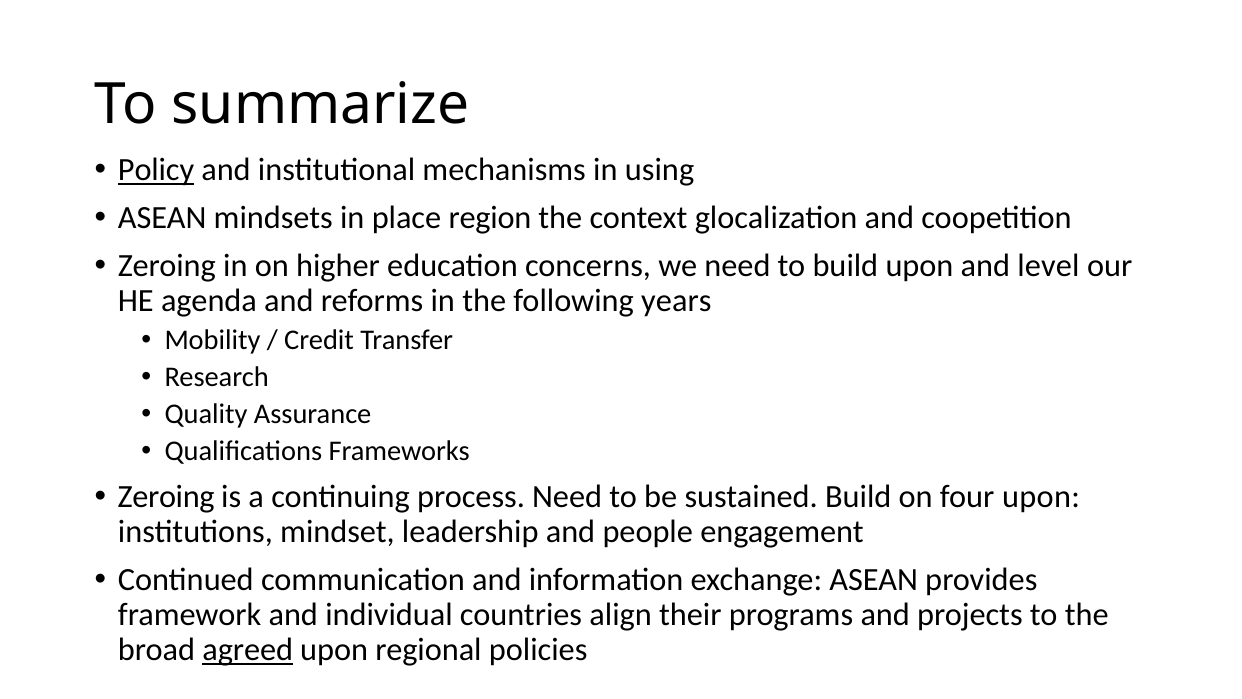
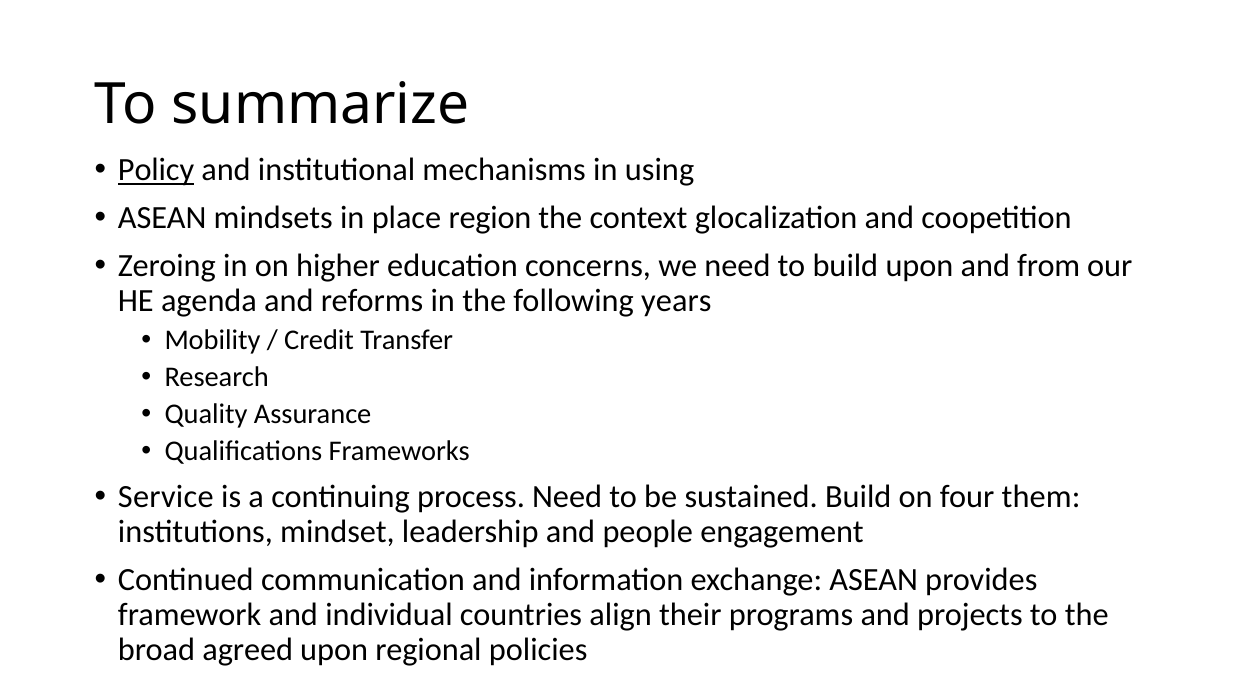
level: level -> from (1049, 266)
Zeroing: Zeroing -> Service (166, 497)
four upon: upon -> them (1041, 497)
agreed underline: present -> none (248, 650)
